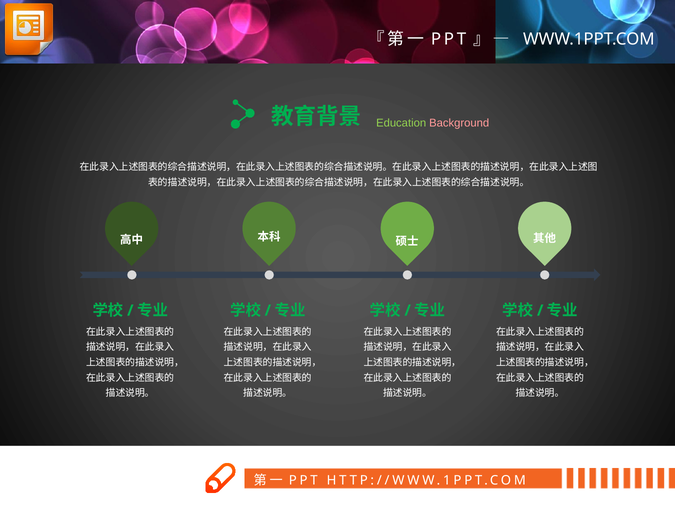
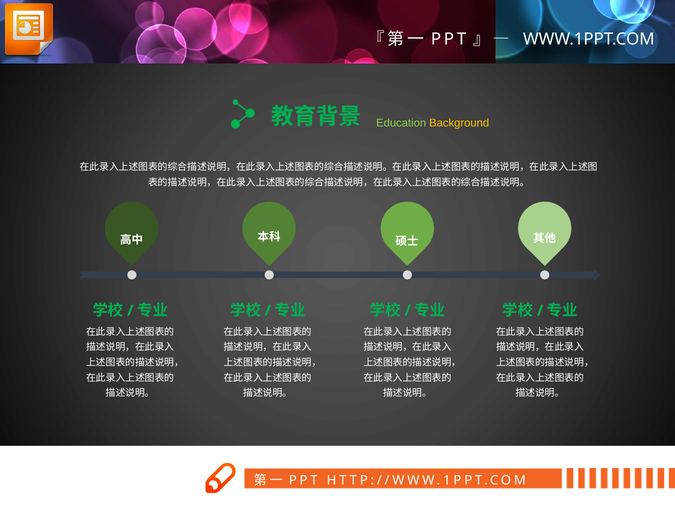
Background colour: pink -> yellow (459, 123)
